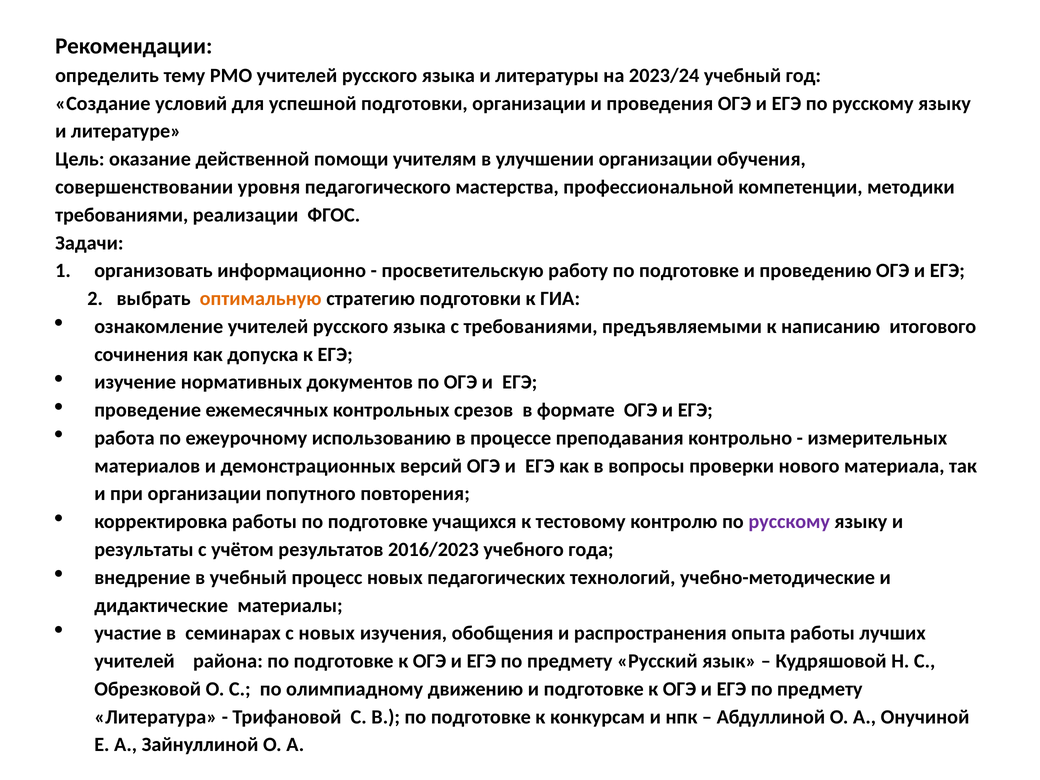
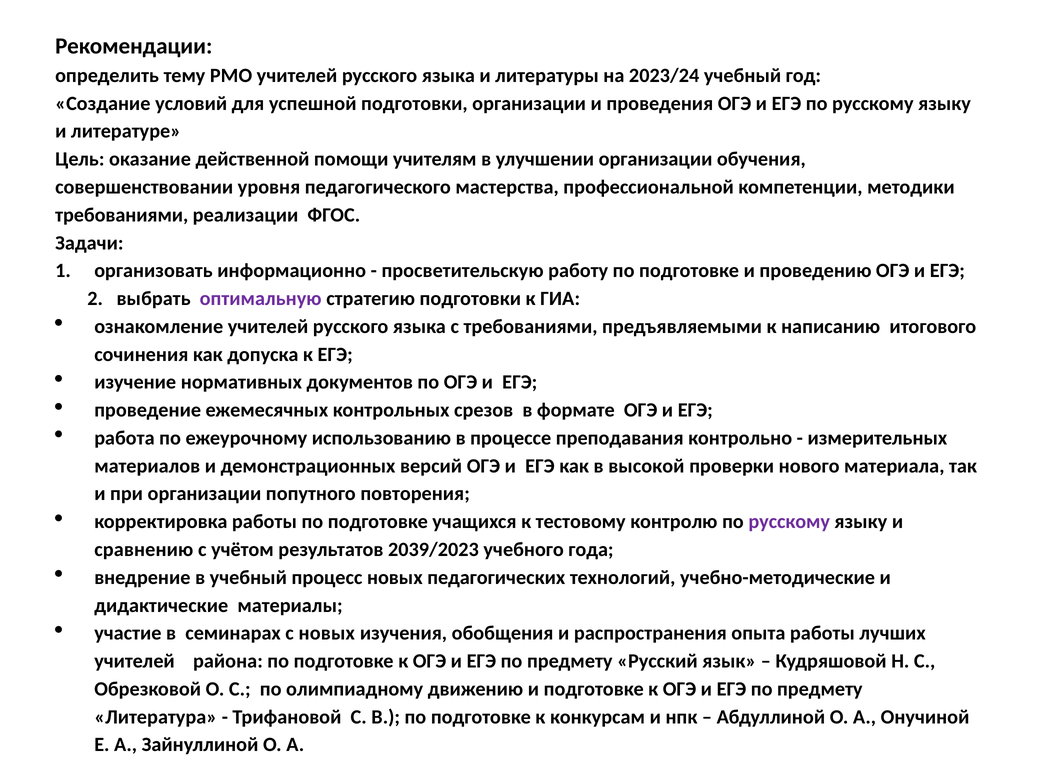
оптимальную colour: orange -> purple (261, 299)
вопросы: вопросы -> высокой (646, 466)
результаты: результаты -> сравнению (144, 550)
2016/2023: 2016/2023 -> 2039/2023 (433, 550)
